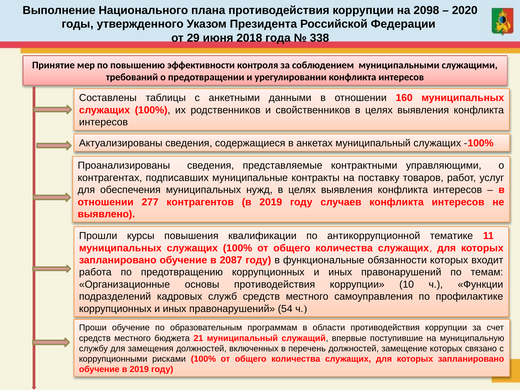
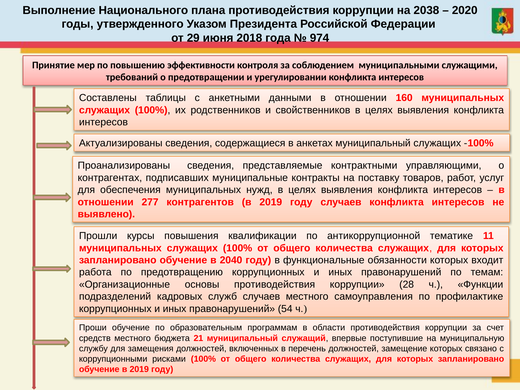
2098: 2098 -> 2038 (426, 10)
338: 338 -> 974 (319, 38)
2087: 2087 -> 2040 (231, 260)
10: 10 -> 28 (407, 284)
служб средств: средств -> случаев (261, 297)
